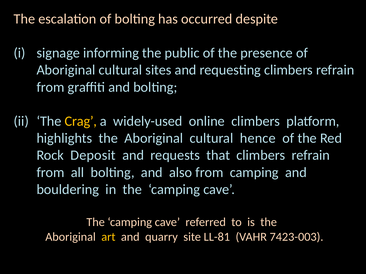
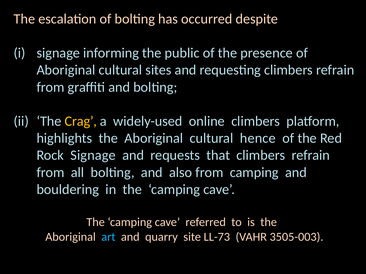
Rock Deposit: Deposit -> Signage (93, 156)
art colour: yellow -> light blue (108, 237)
LL-81: LL-81 -> LL-73 (217, 237)
7423-003: 7423-003 -> 3505-003 (297, 237)
